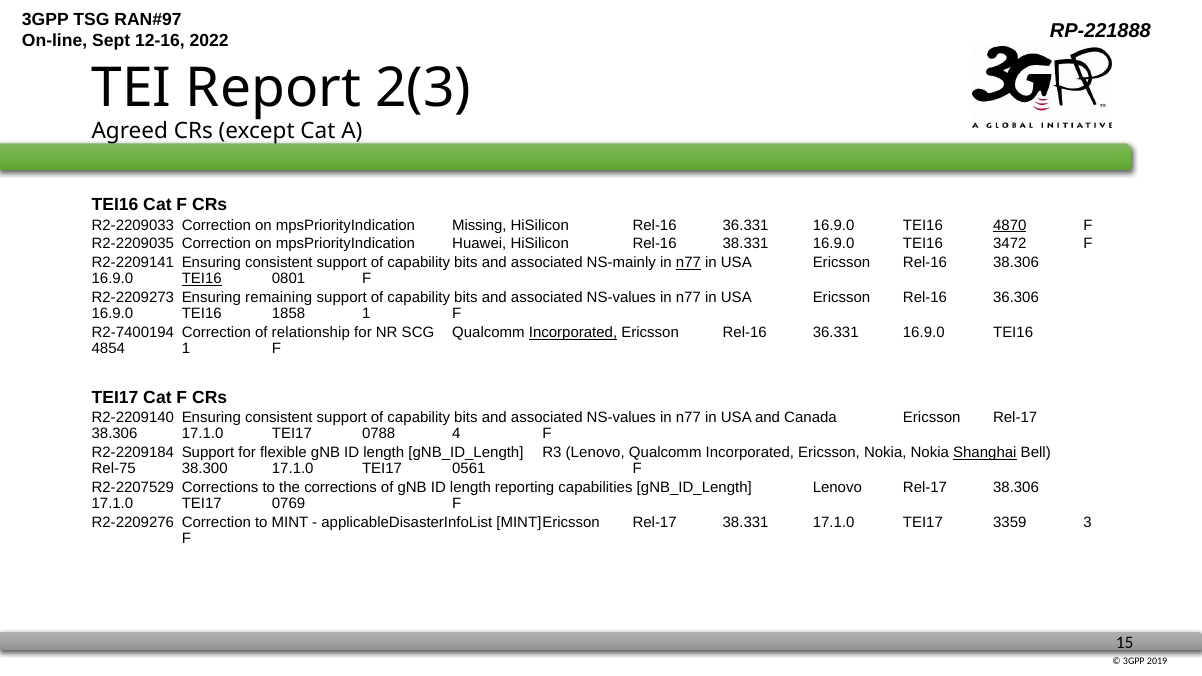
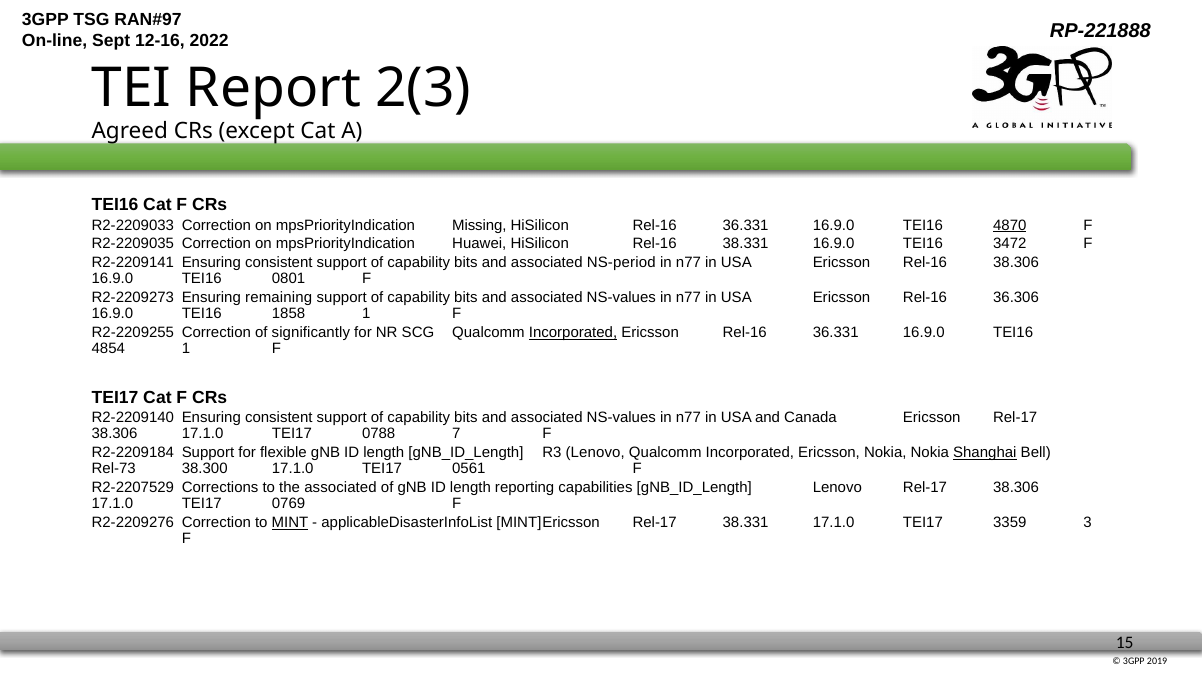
NS-mainly: NS-mainly -> NS-period (621, 263)
n77 underline: present -> none (688, 263)
TEI16 underline: present -> none (202, 279)
R2-7400194: R2-7400194 -> R2-2209255 (133, 333)
relationship: relationship -> significantly (311, 333)
4: 4 -> 7 (456, 434)
Rel-75: Rel-75 -> Rel-73 (114, 469)
the corrections: corrections -> associated (340, 488)
MINT underline: none -> present (290, 523)
